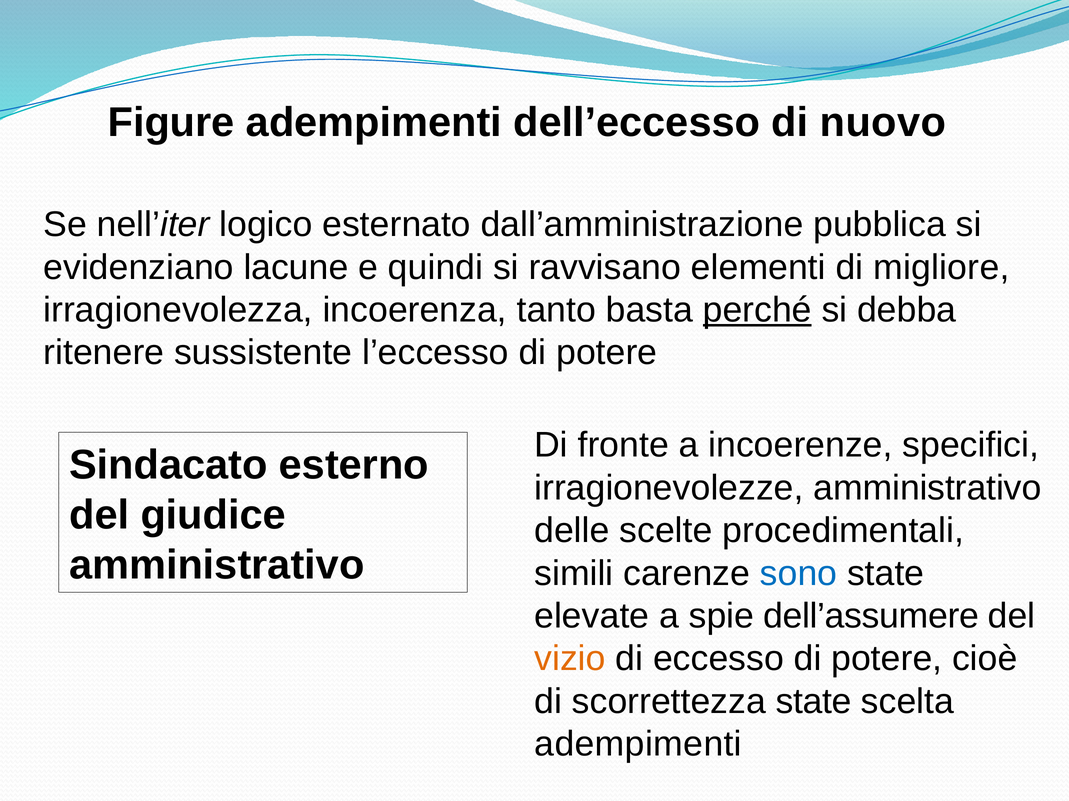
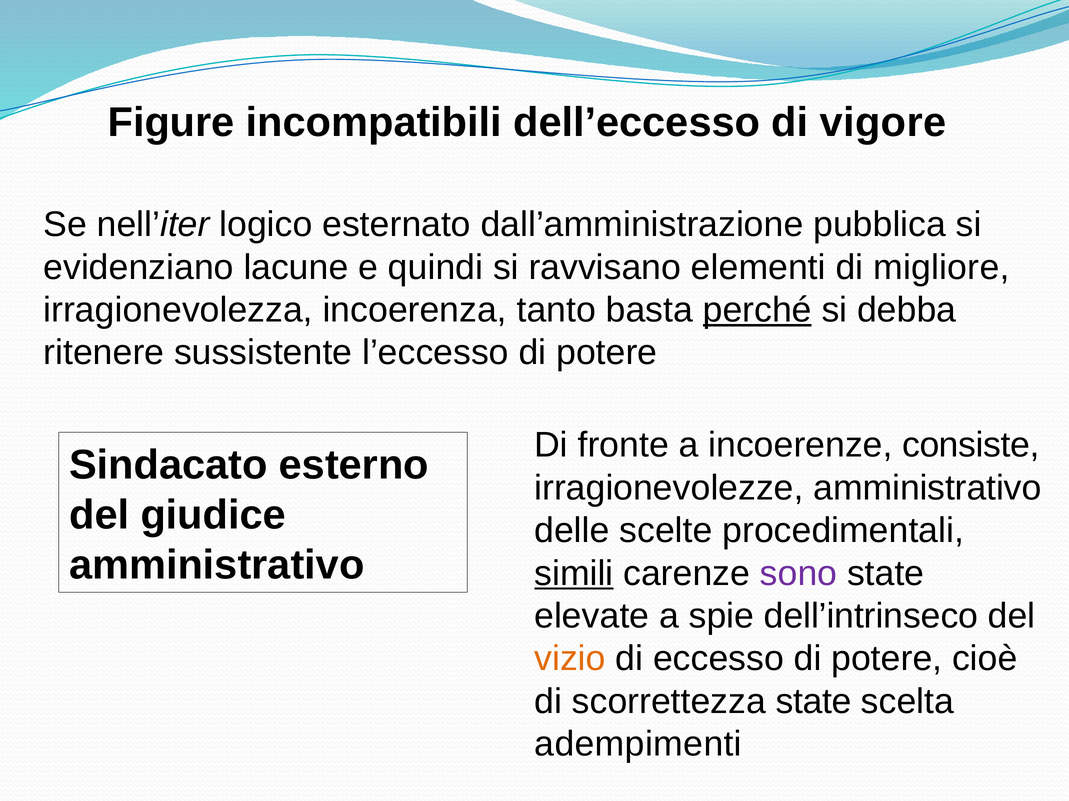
Figure adempimenti: adempimenti -> incompatibili (374, 123)
nuovo: nuovo -> vigore (883, 123)
specifici: specifici -> consiste (971, 446)
simili underline: none -> present (574, 574)
sono colour: blue -> purple (799, 574)
dell’assumere: dell’assumere -> dell’intrinseco (871, 617)
